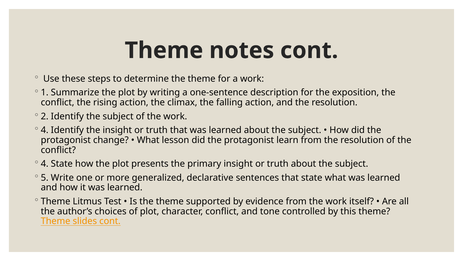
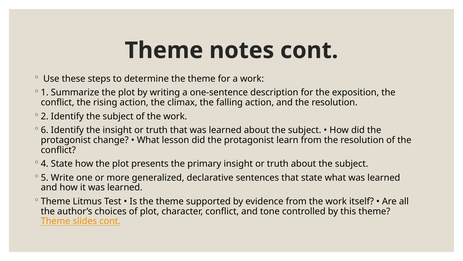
4: 4 -> 6 (45, 130)
